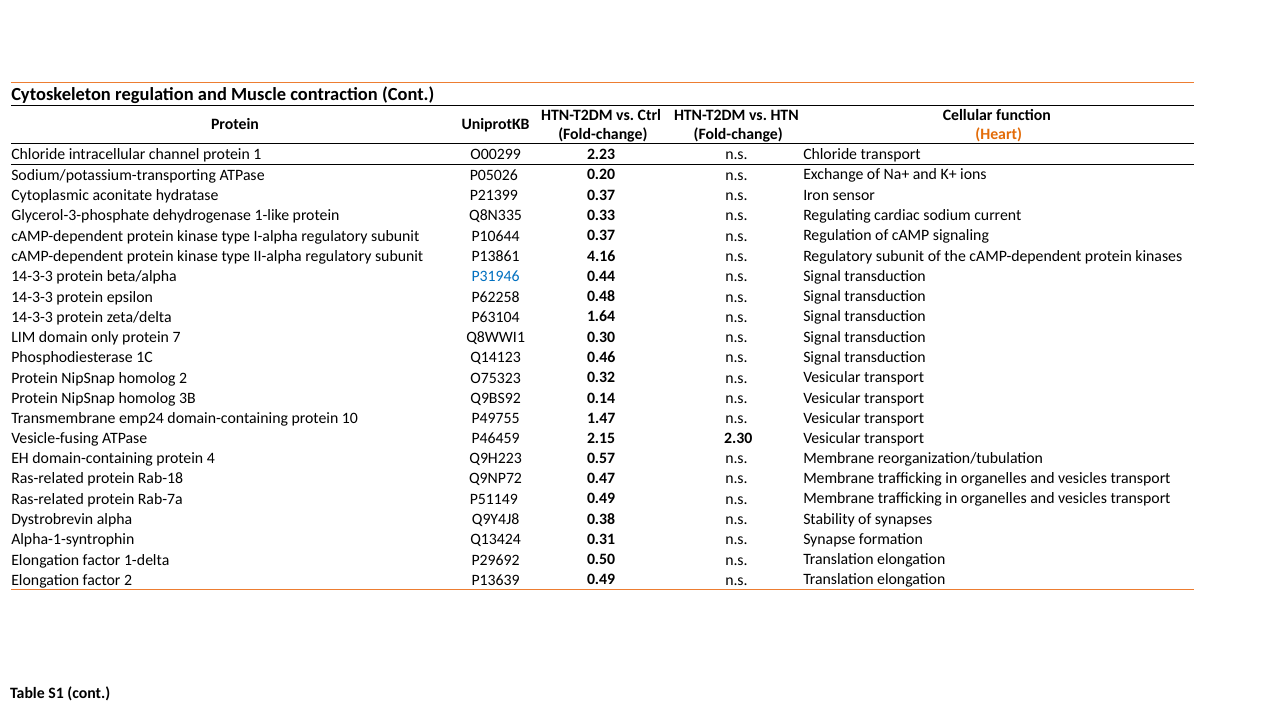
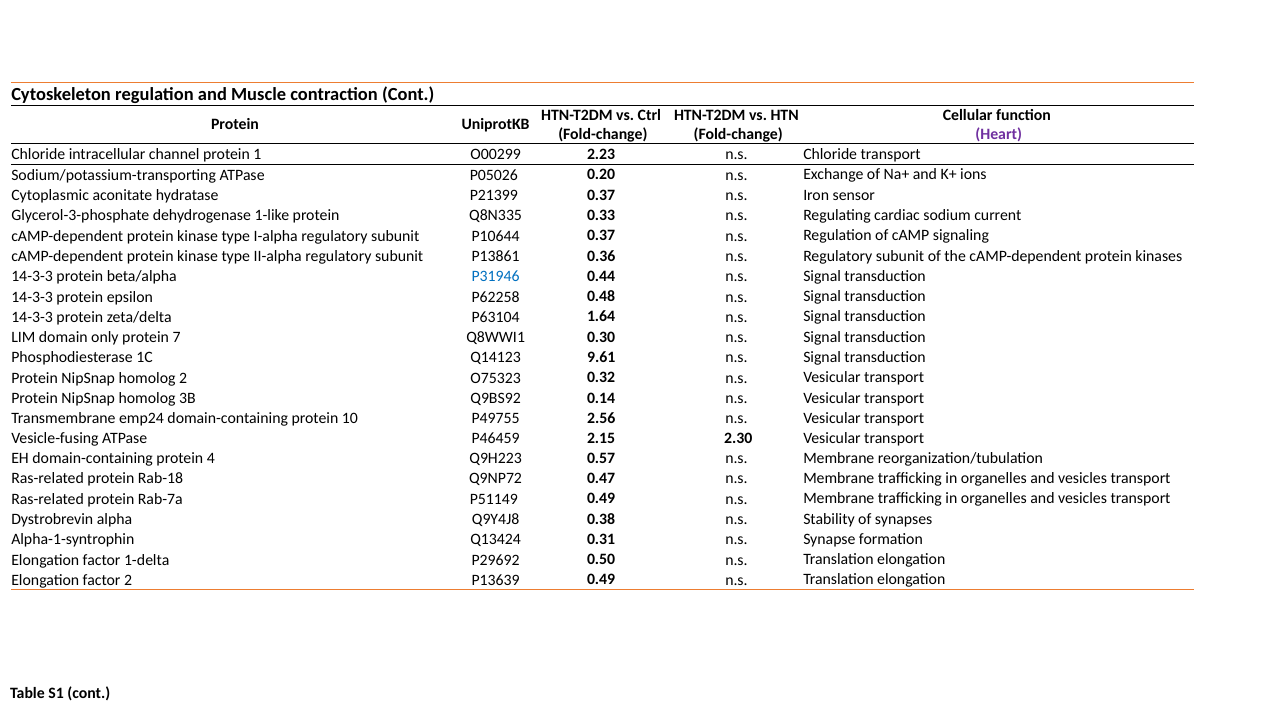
Heart colour: orange -> purple (999, 134)
4.16: 4.16 -> 0.36 (601, 256)
0.46: 0.46 -> 9.61 (601, 357)
1.47: 1.47 -> 2.56 (601, 418)
